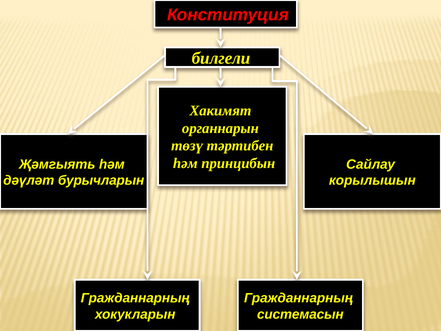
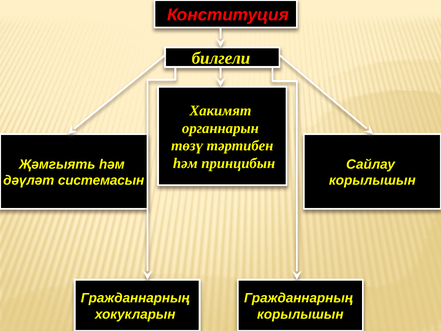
бурычларын: бурычларын -> системасын (101, 180)
системасын: системасын -> корылышын (300, 314)
